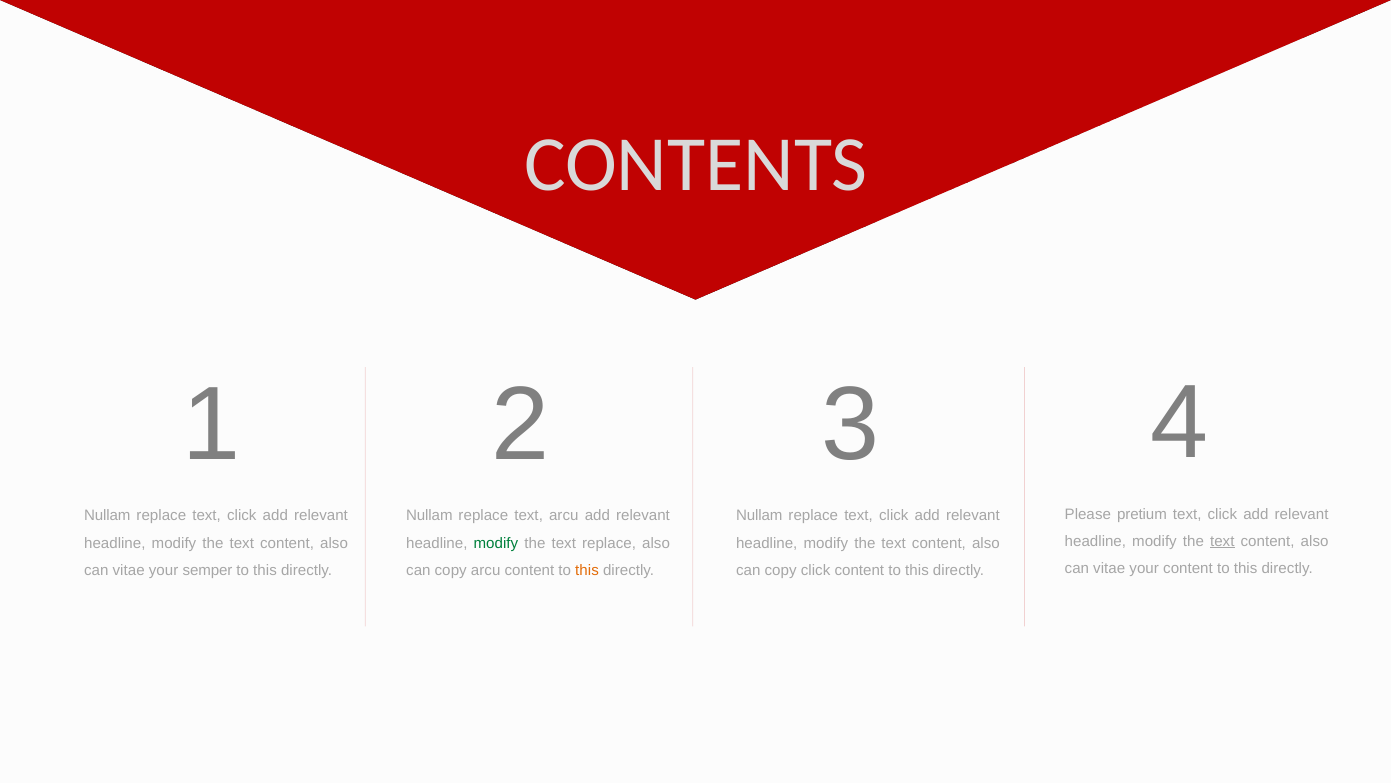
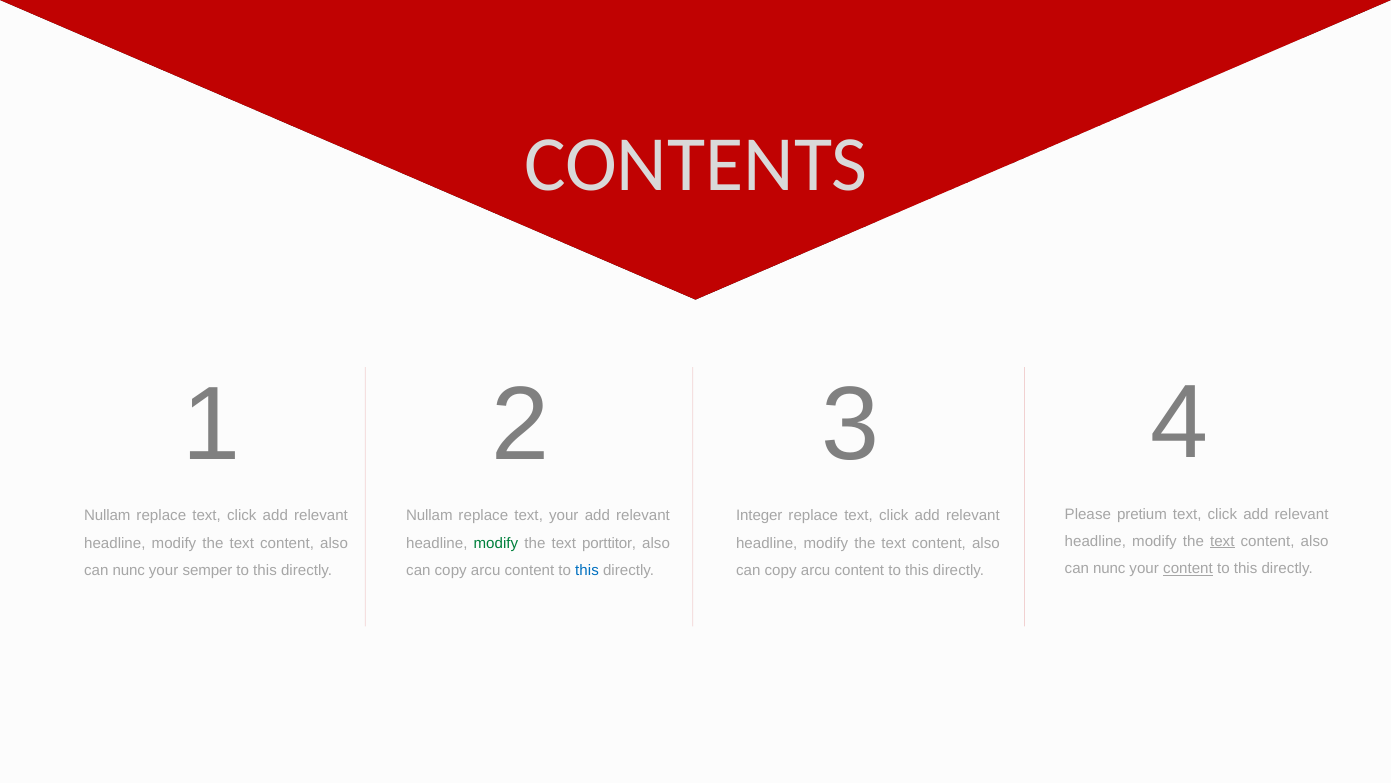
text arcu: arcu -> your (564, 516)
Nullam: Nullam -> Integer (759, 516)
text replace: replace -> porttitor (609, 543)
vitae: vitae -> nunc (1109, 568)
content underline: none -> present (1188, 568)
vitae: vitae -> nunc (129, 570)
this colour: orange -> blue (587, 570)
click: click -> arcu (816, 570)
